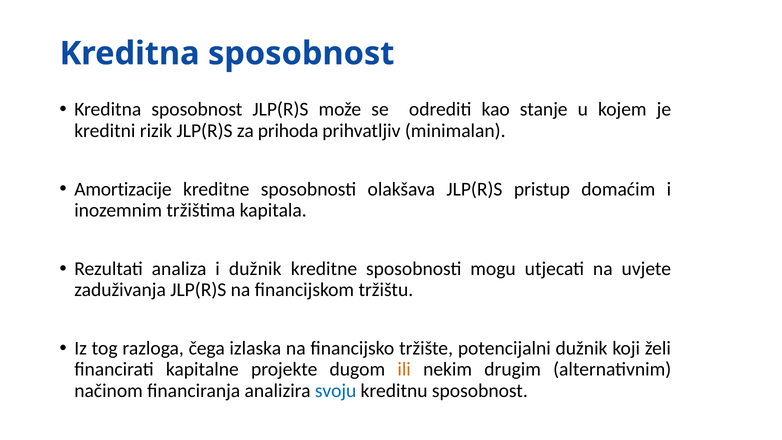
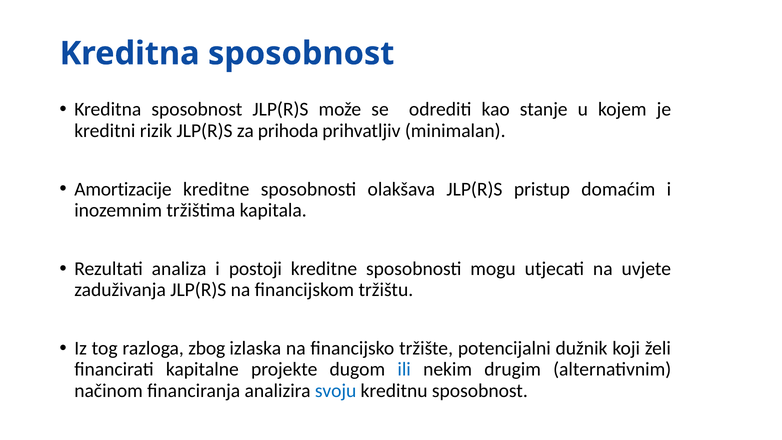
i dužnik: dužnik -> postoji (255, 269)
čega: čega -> zbog (207, 348)
ili colour: orange -> blue (404, 369)
